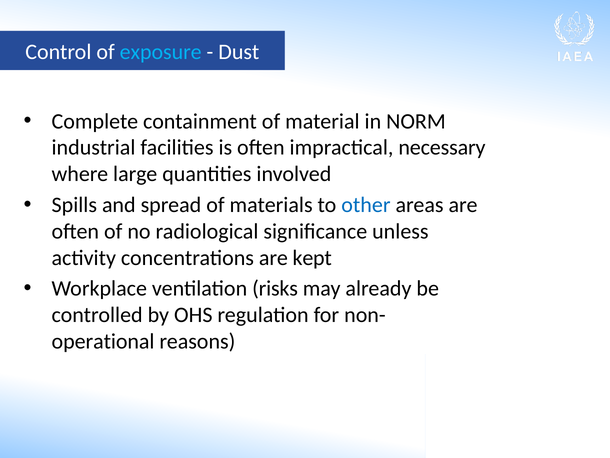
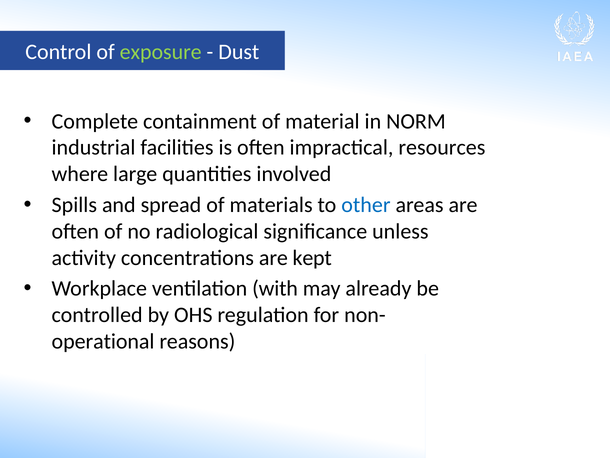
exposure colour: light blue -> light green (161, 52)
necessary: necessary -> resources (442, 148)
risks: risks -> with (275, 288)
